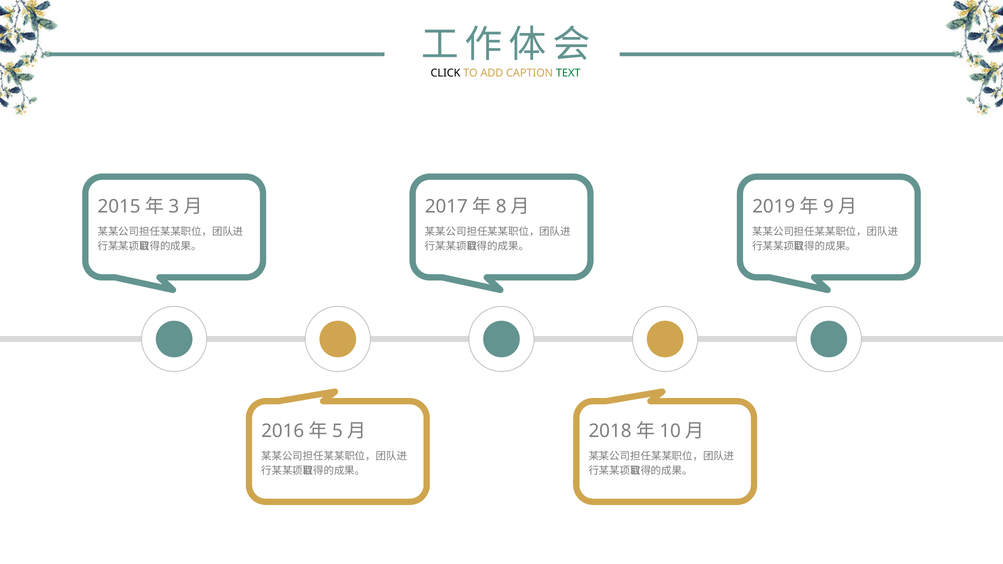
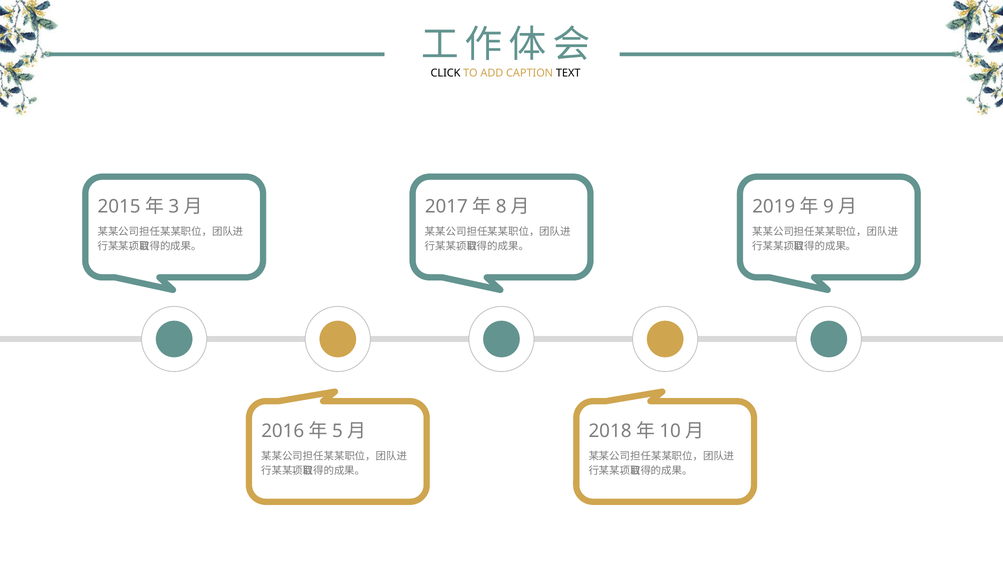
TEXT colour: green -> black (568, 73)
